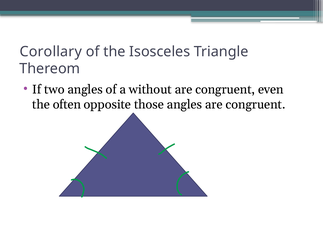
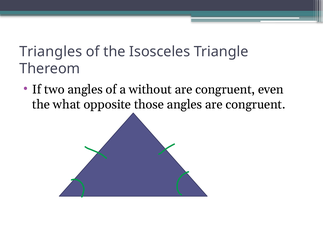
Corollary: Corollary -> Triangles (51, 52)
often: often -> what (67, 105)
